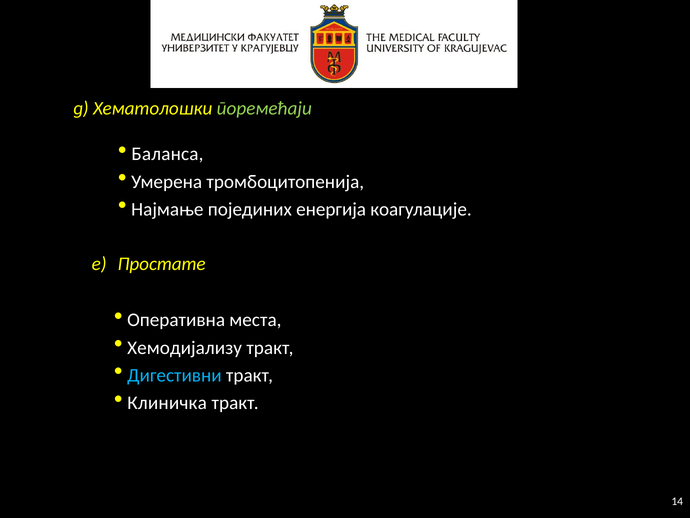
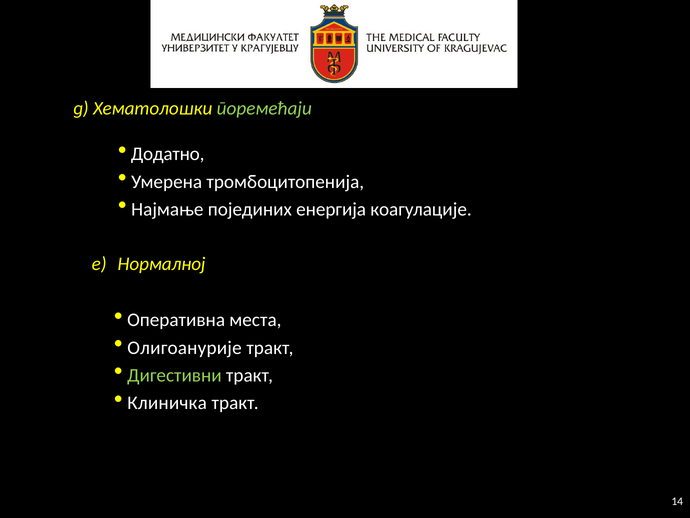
Баланса: Баланса -> Додатно (168, 154)
Простате: Простате -> Нормалној (162, 264)
Хемодијализу: Хемодијализу -> Олигоанурије (185, 347)
Дигестивни colour: light blue -> light green (174, 375)
